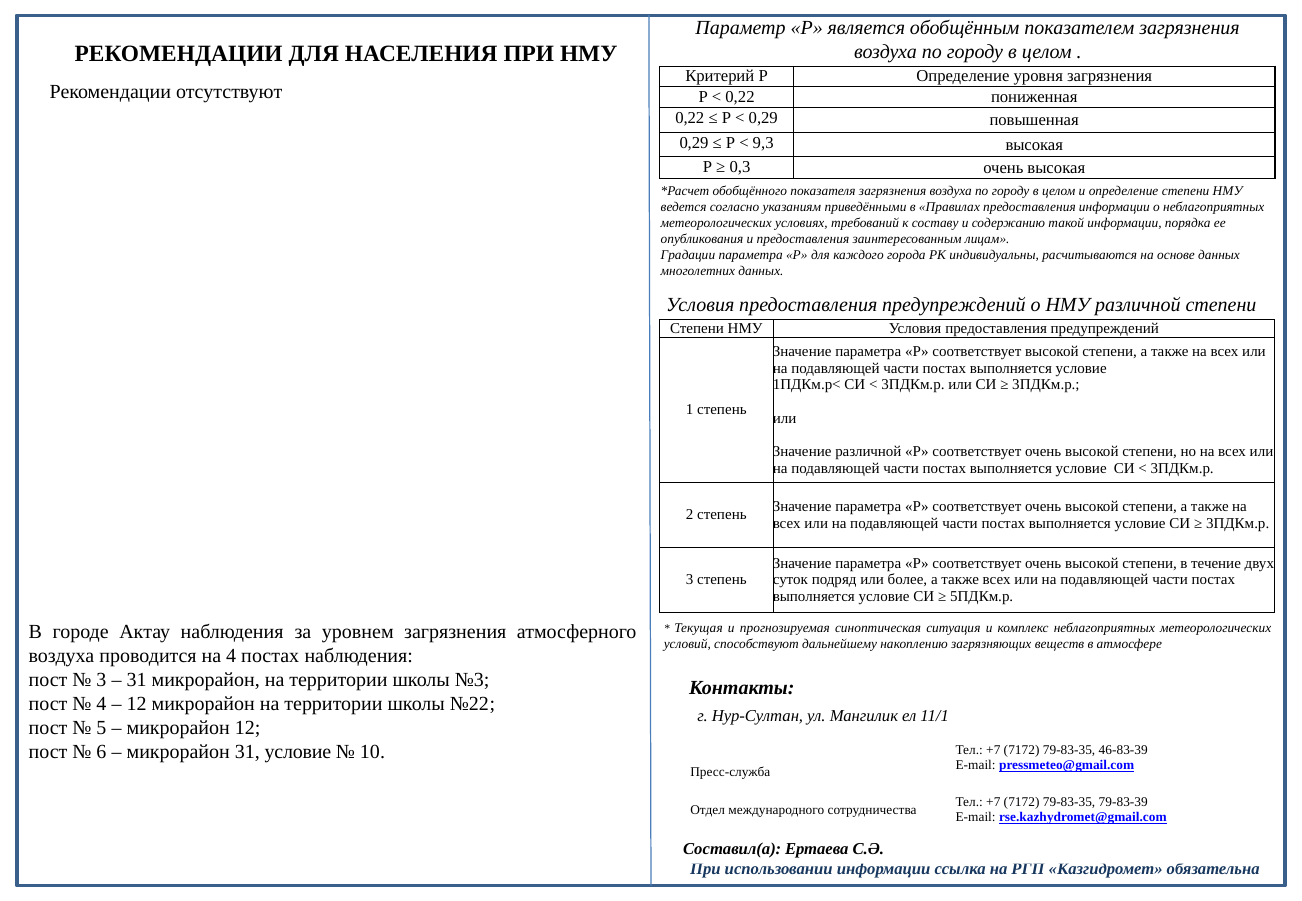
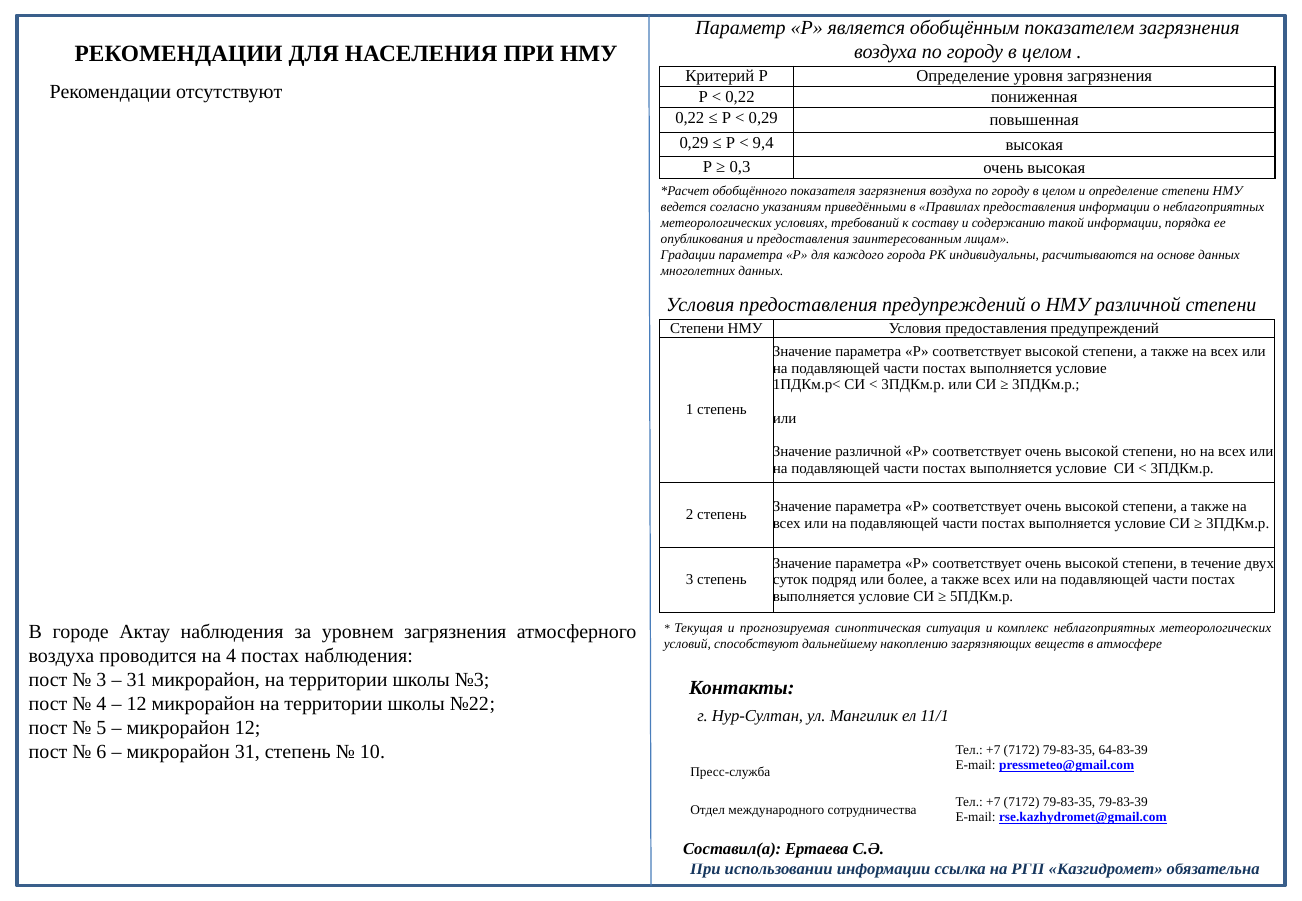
9,3: 9,3 -> 9,4 (763, 143)
31 условие: условие -> степень (298, 752)
46-83-39: 46-83-39 -> 64-83-39 (1123, 751)
